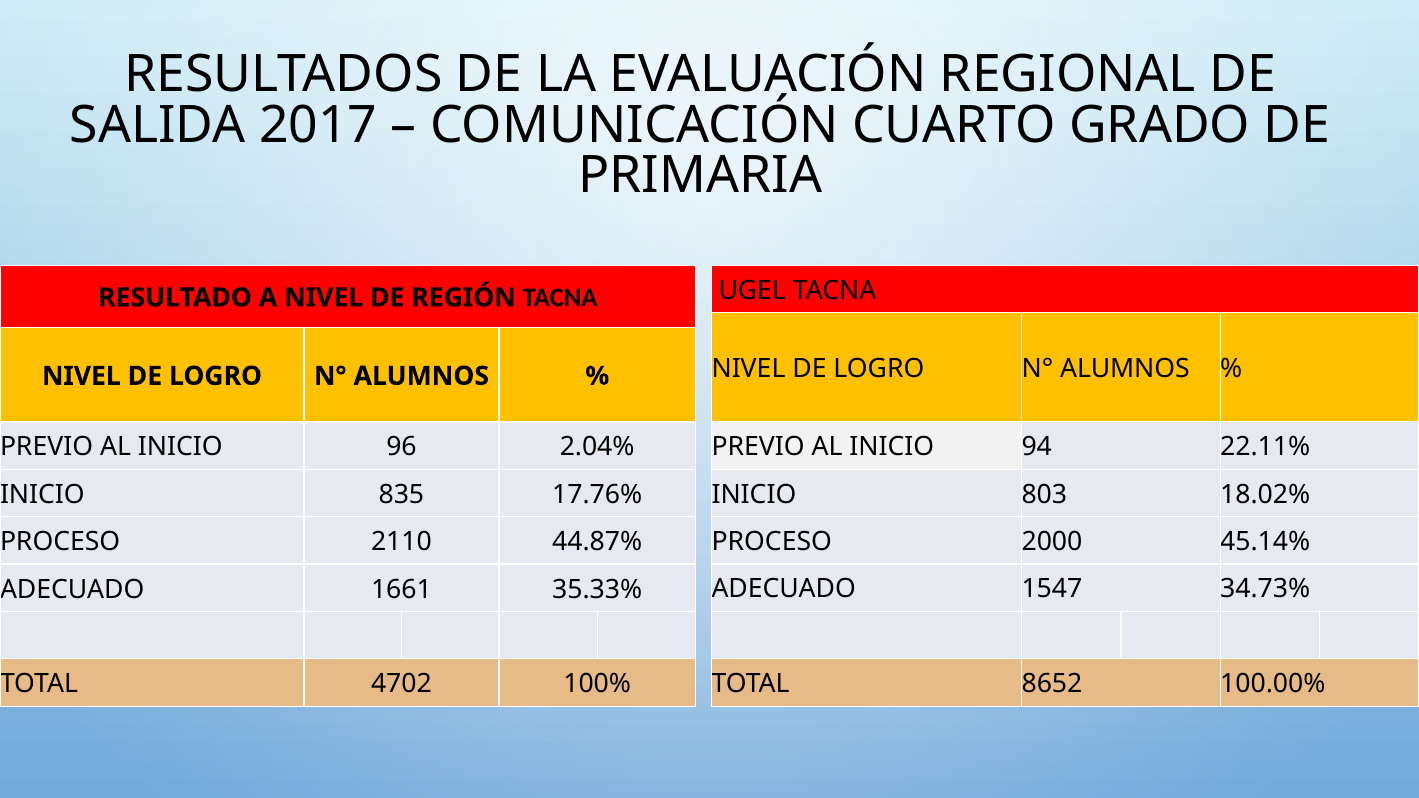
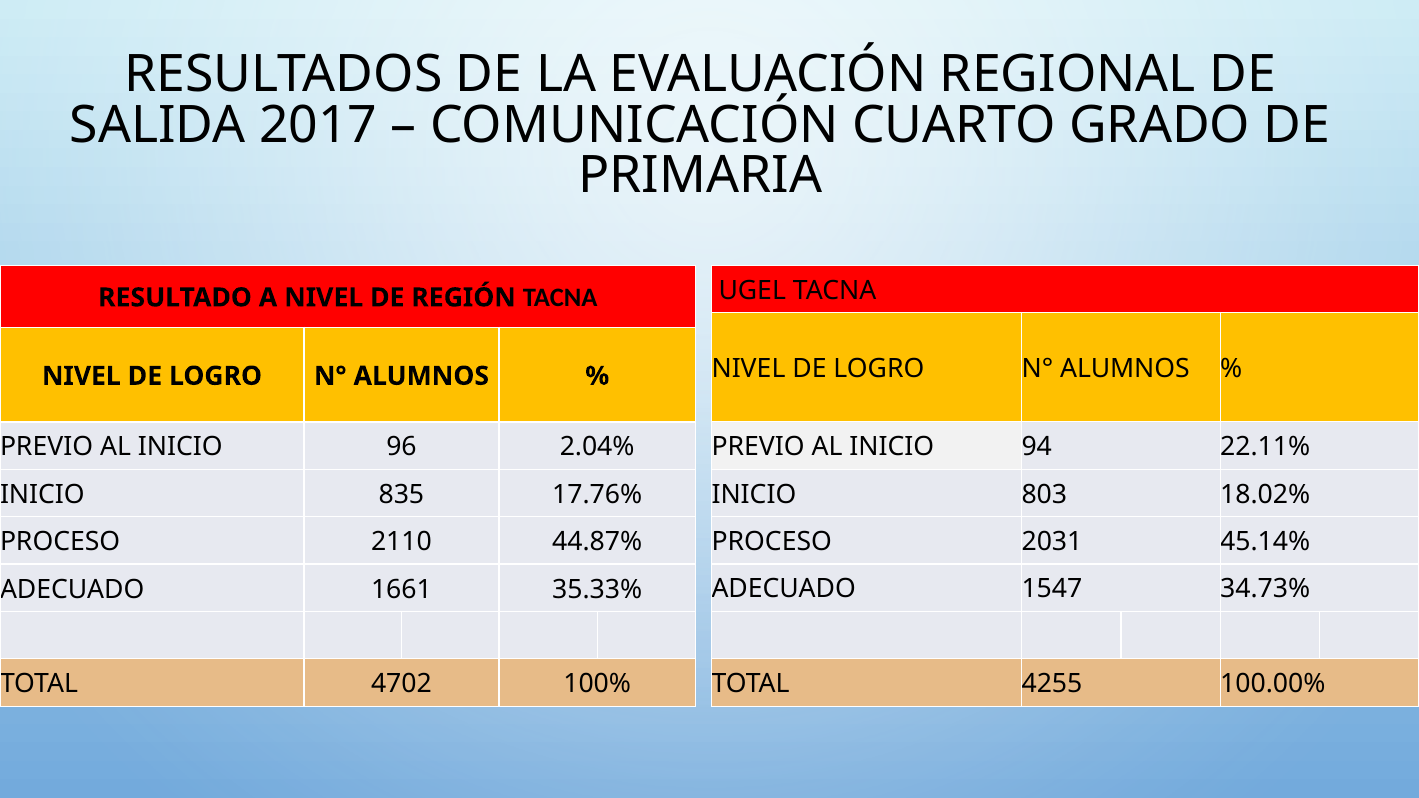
2000: 2000 -> 2031 (1052, 542)
8652: 8652 -> 4255 (1052, 684)
